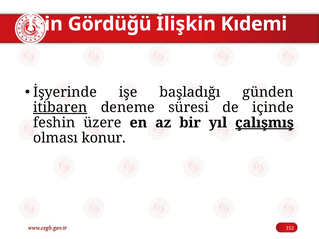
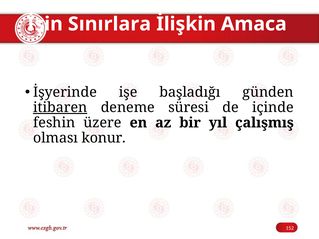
Gördüğü: Gördüğü -> Sınırlara (109, 24)
Kıdemi: Kıdemi -> Amaca (254, 24)
çalışmış underline: present -> none (264, 123)
